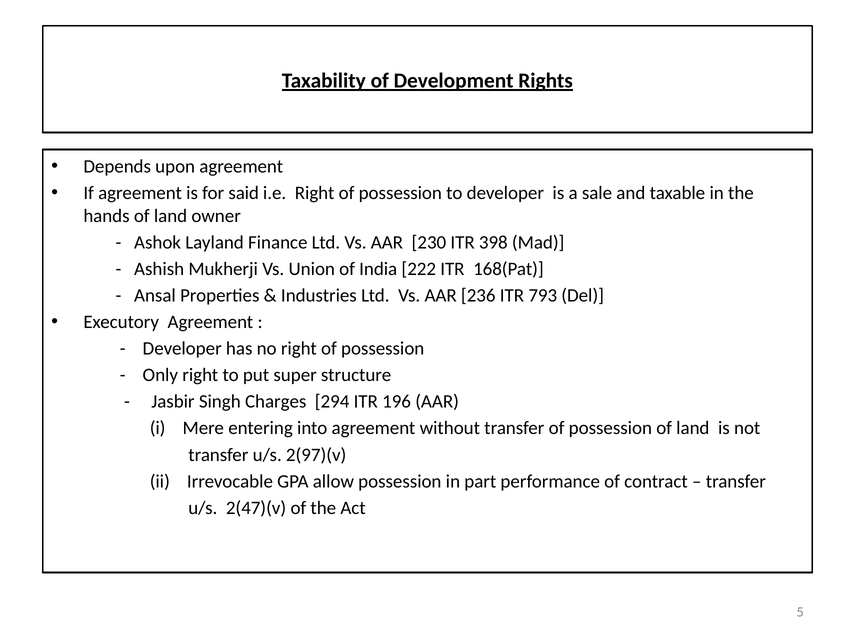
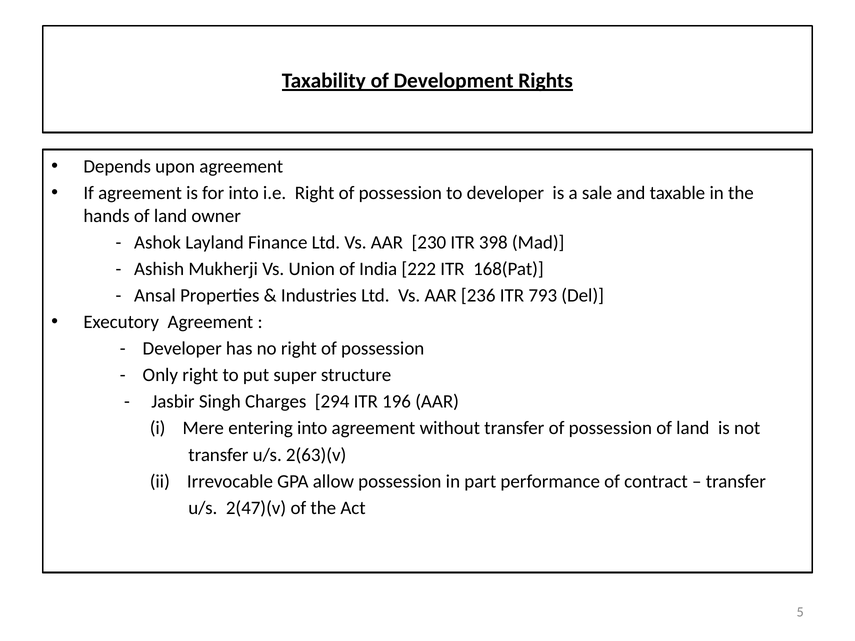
for said: said -> into (244, 193)
2(97)(v: 2(97)(v -> 2(63)(v (316, 455)
